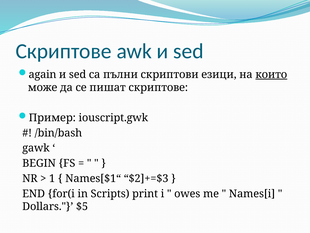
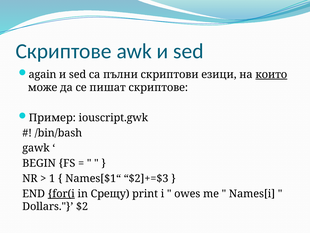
for(i underline: none -> present (61, 193)
Scripts: Scripts -> Срещу (110, 193)
$5: $5 -> $2 (82, 206)
